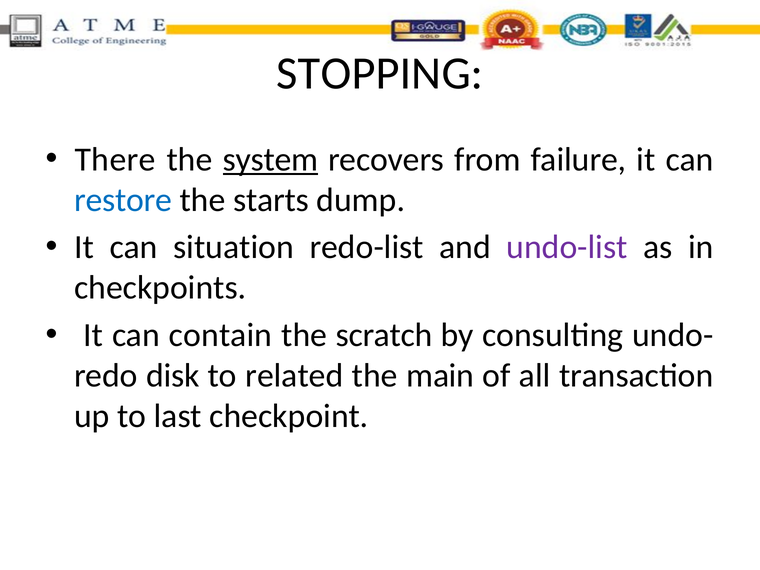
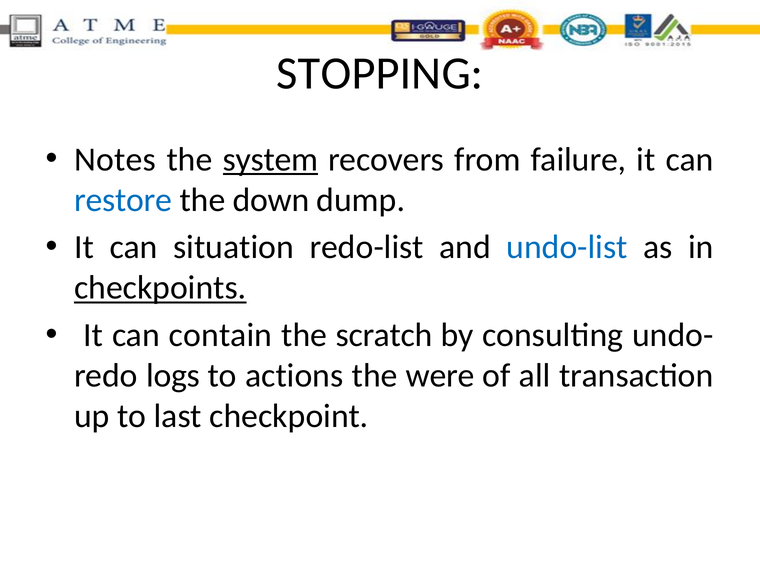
There: There -> Notes (115, 159)
starts: starts -> down (271, 200)
undo-list colour: purple -> blue (567, 247)
checkpoints underline: none -> present (160, 288)
disk: disk -> logs (173, 376)
related: related -> actions (294, 376)
main: main -> were (440, 376)
